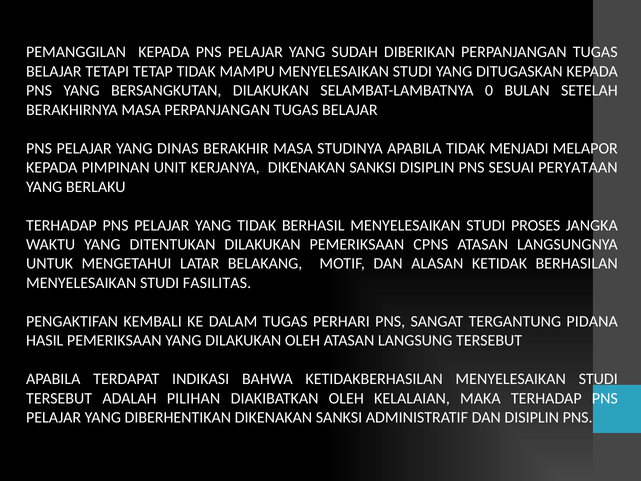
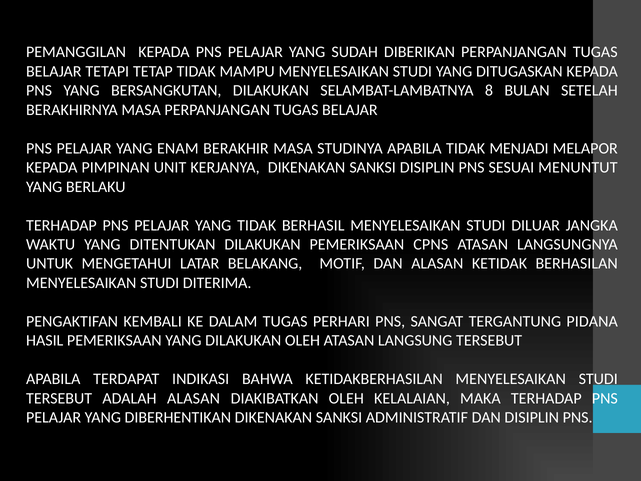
0: 0 -> 8 (489, 90)
DINAS: DINAS -> ENAM (178, 148)
PERYATAAN: PERYATAAN -> MENUNTUT (578, 167)
PROSES: PROSES -> DILUAR (536, 225)
FASILITAS: FASILITAS -> DITERIMA (217, 283)
ADALAH PILIHAN: PILIHAN -> ALASAN (194, 398)
